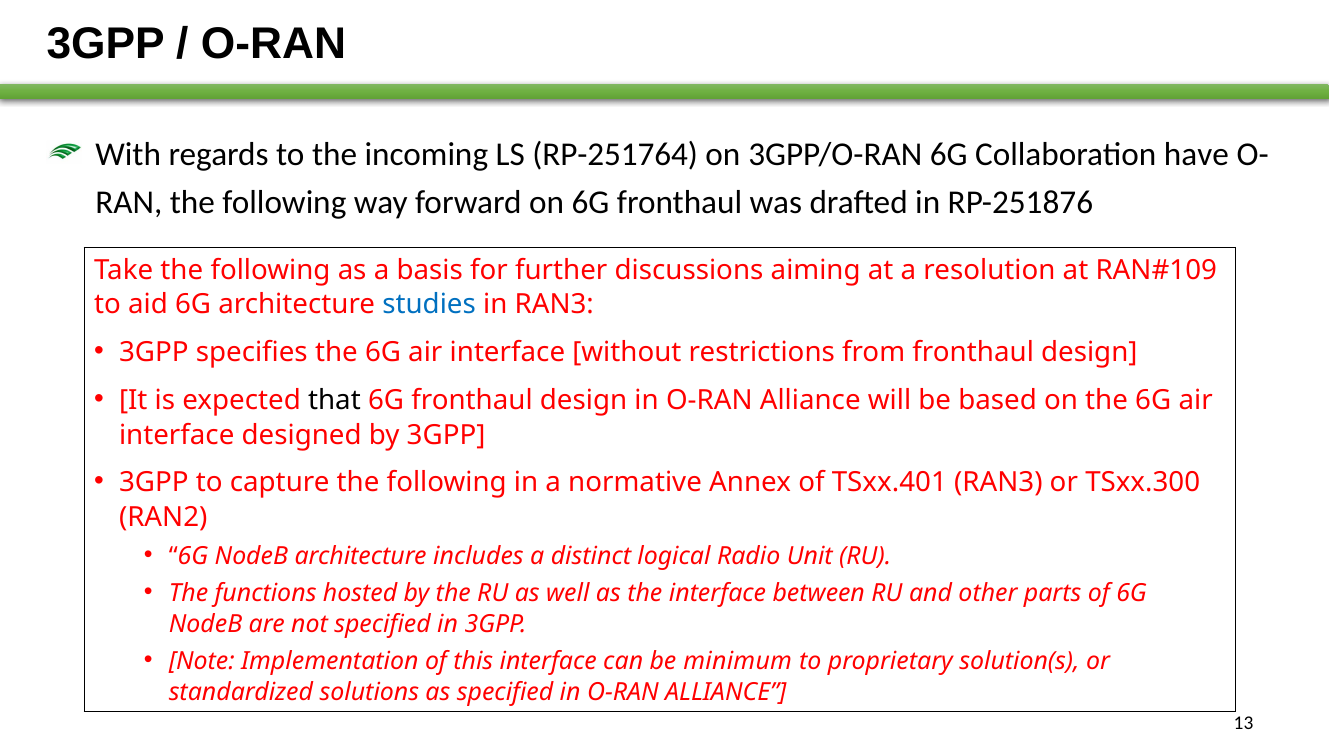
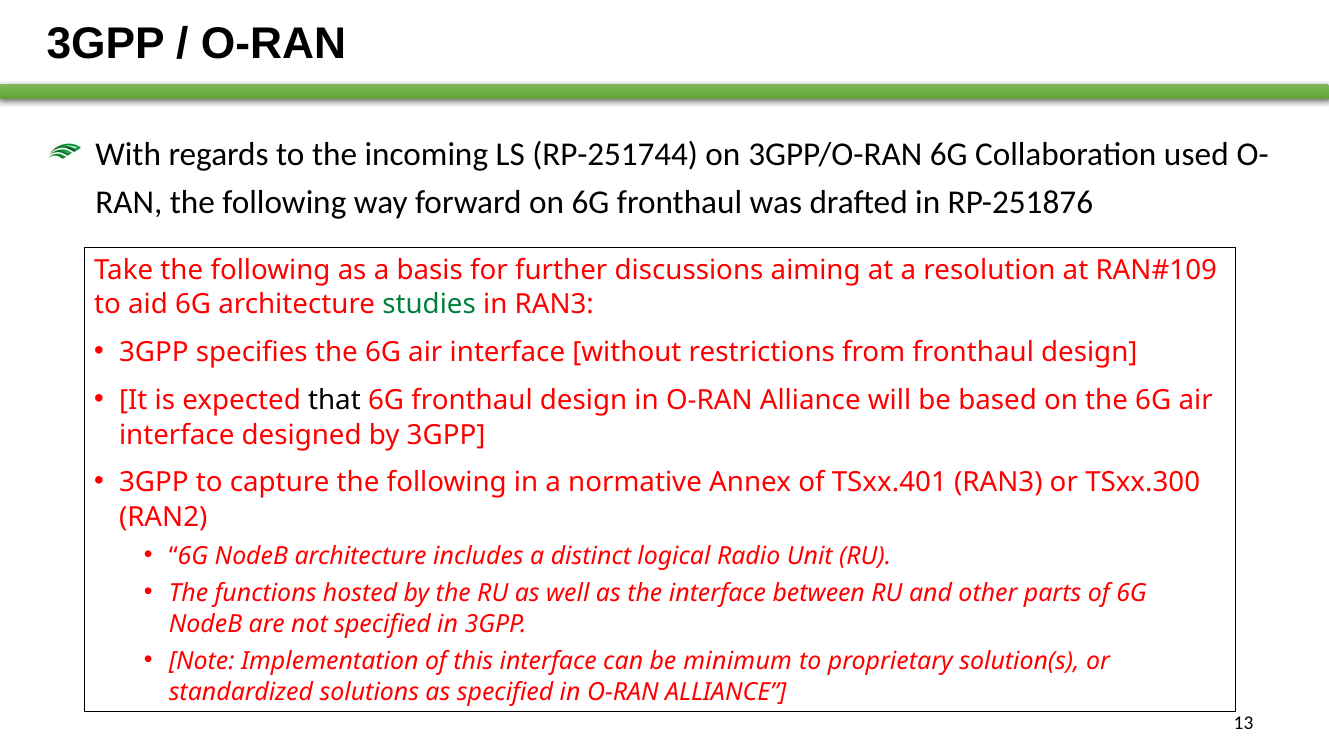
RP-251764: RP-251764 -> RP-251744 (615, 154)
Collaboration have: have -> used (1196, 154)
studies colour: blue -> green (429, 305)
